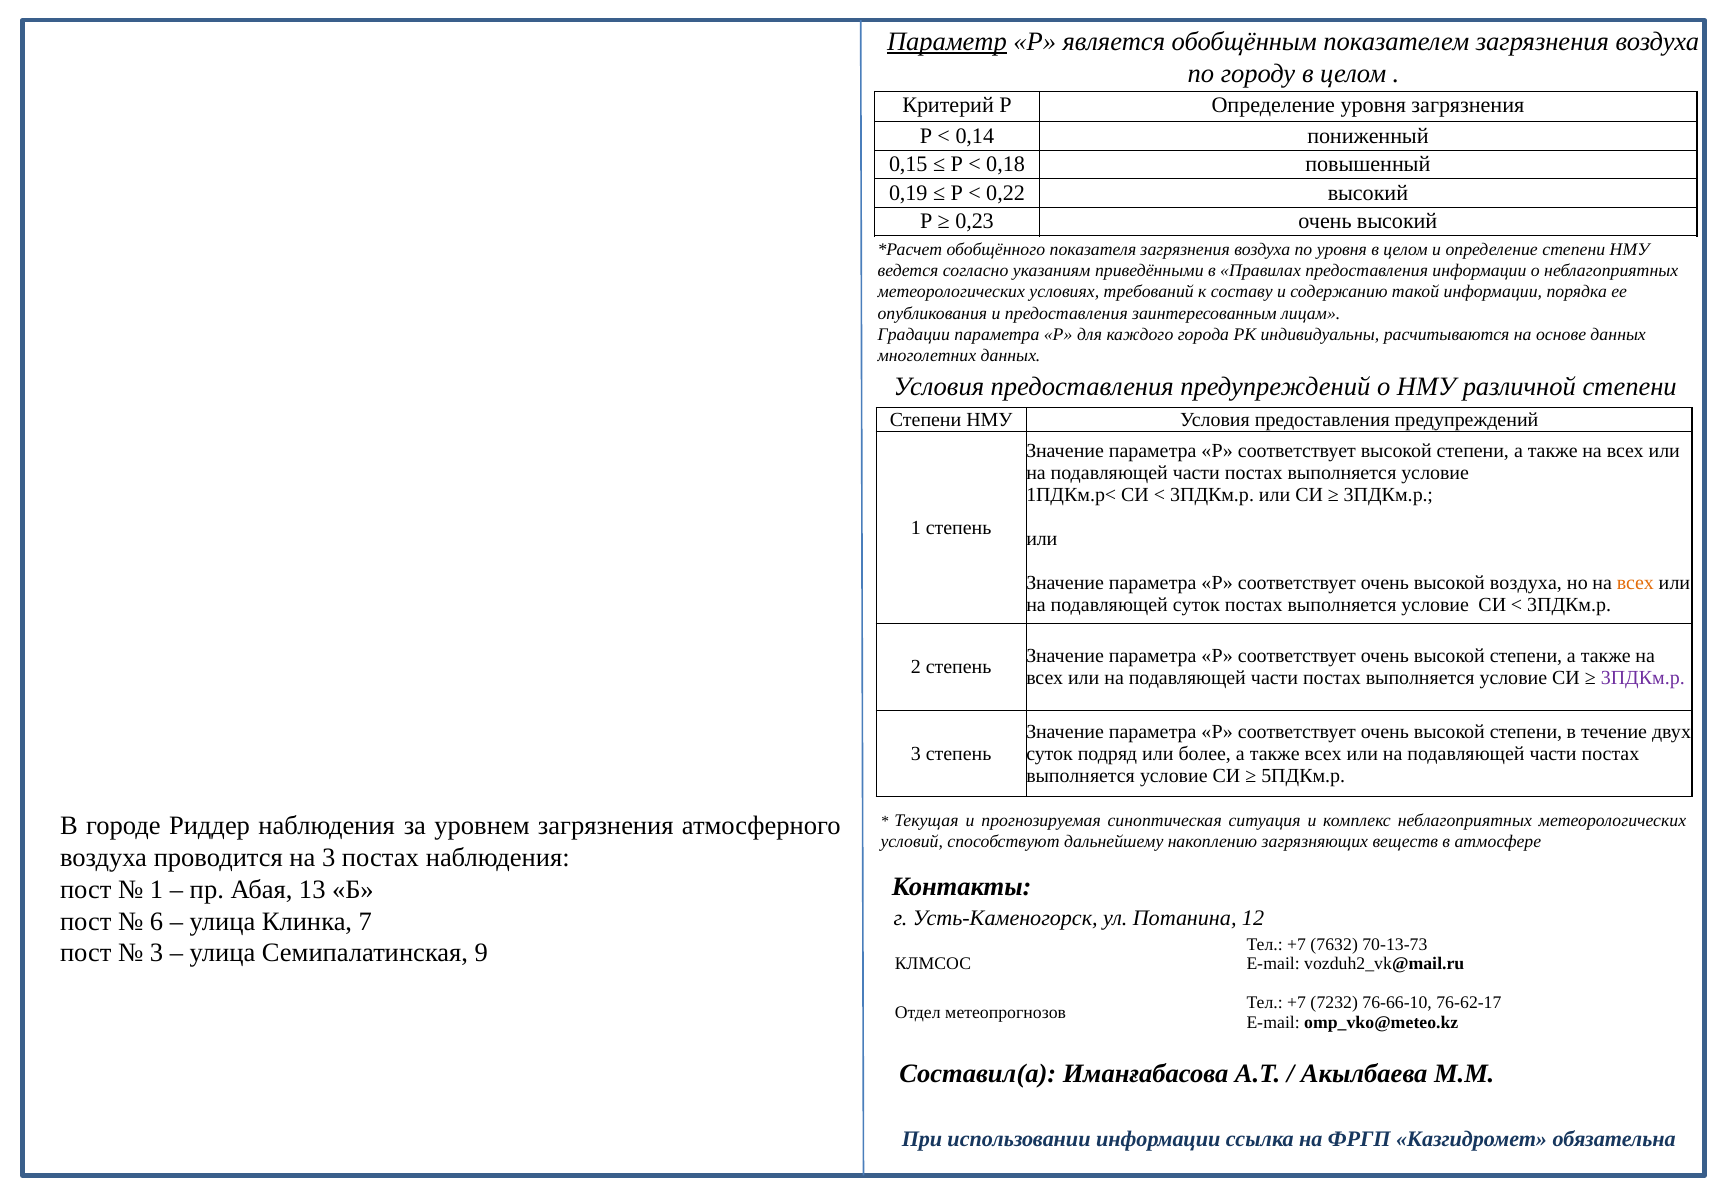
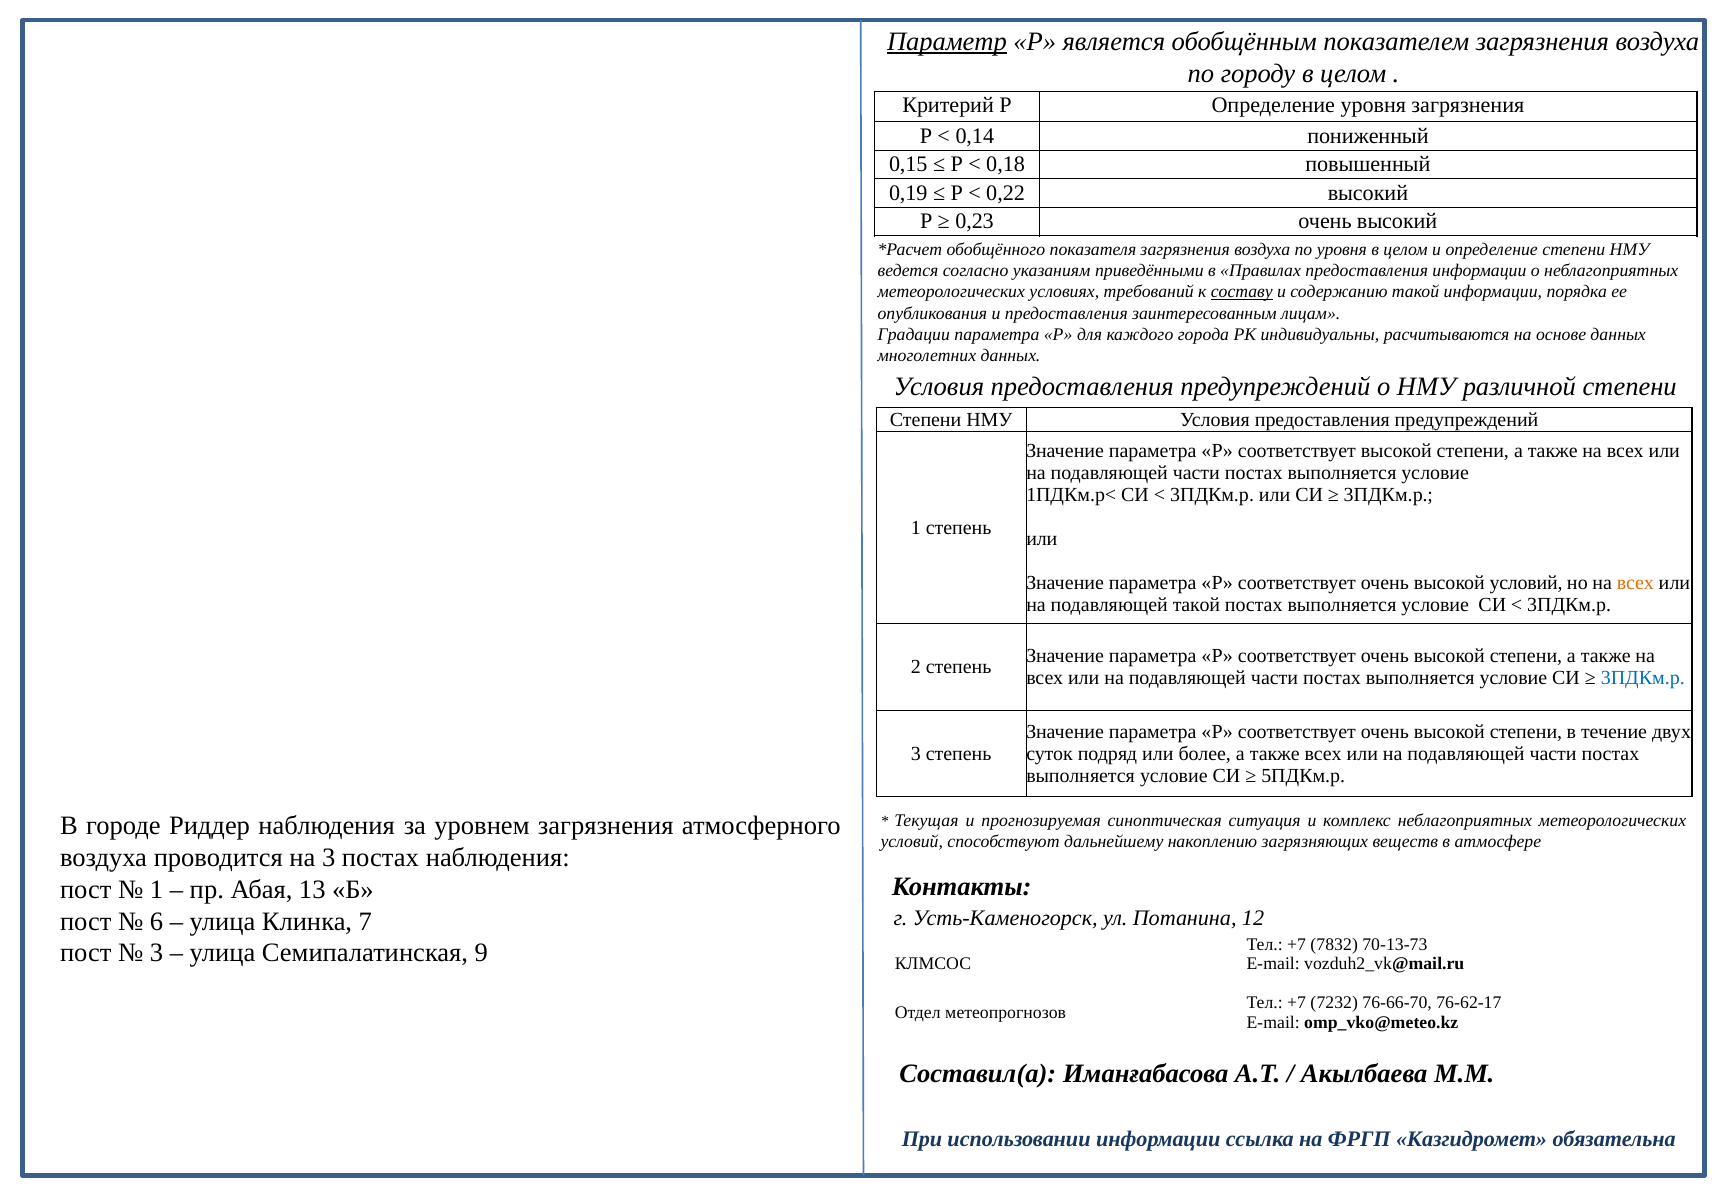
составу underline: none -> present (1242, 292)
высокой воздуха: воздуха -> условий (1526, 583)
подавляющей суток: суток -> такой (1196, 605)
3ПДКм.р colour: purple -> blue (1643, 678)
7632: 7632 -> 7832 (1334, 944)
76-66-10: 76-66-10 -> 76-66-70 (1397, 1003)
